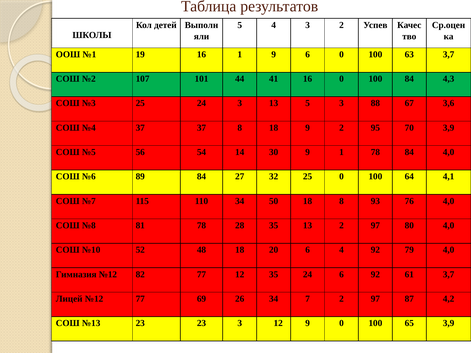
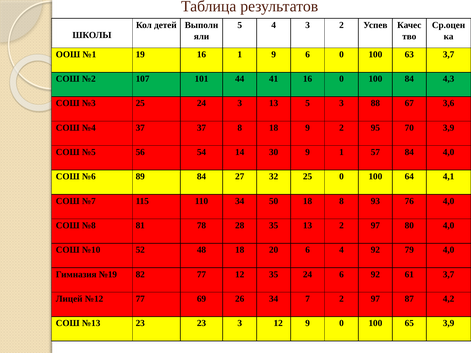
1 78: 78 -> 57 (375, 152)
Гимназия №12: №12 -> №19 (108, 275)
